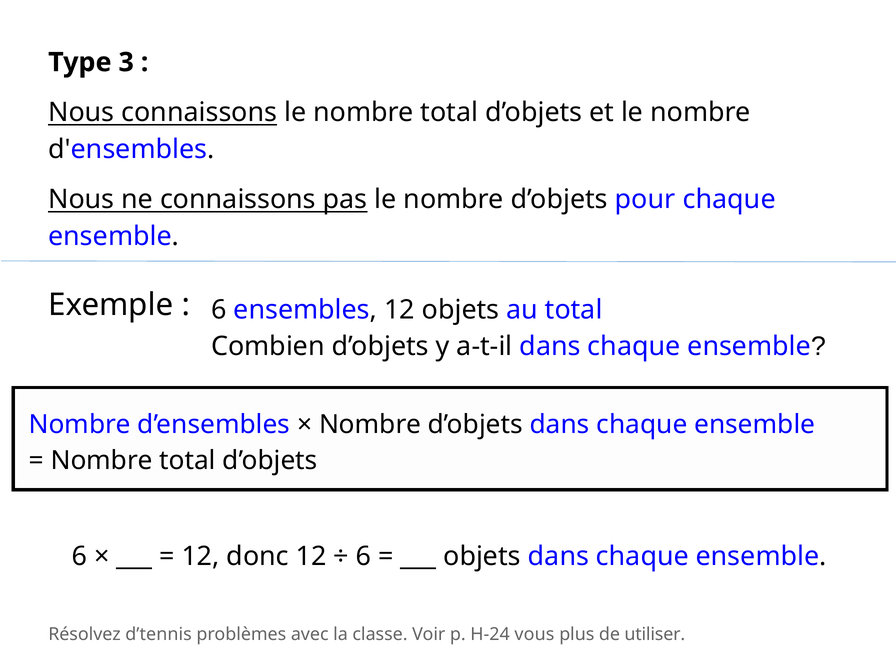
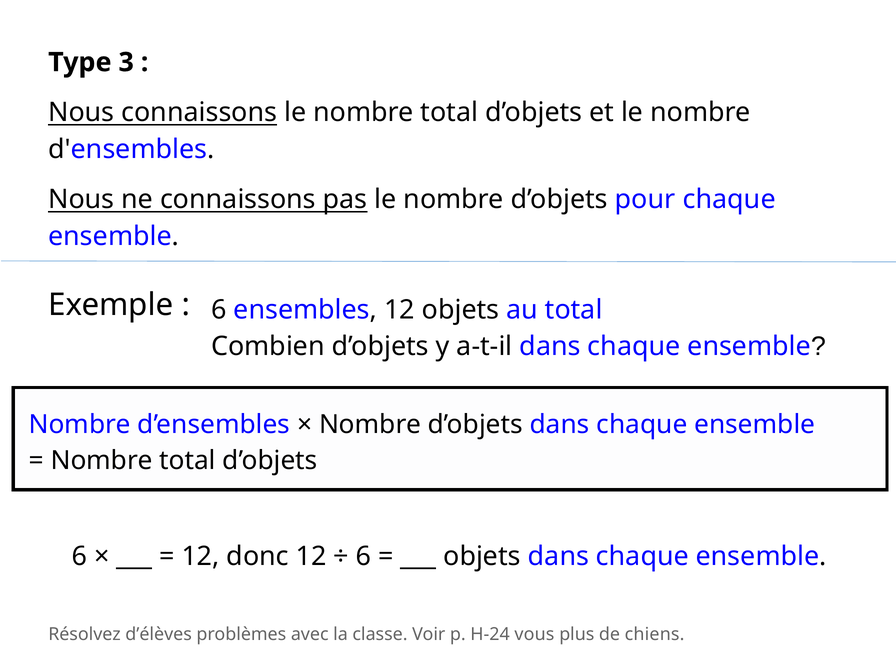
d’tennis: d’tennis -> d’élèves (159, 634)
utiliser: utiliser -> chiens (655, 634)
